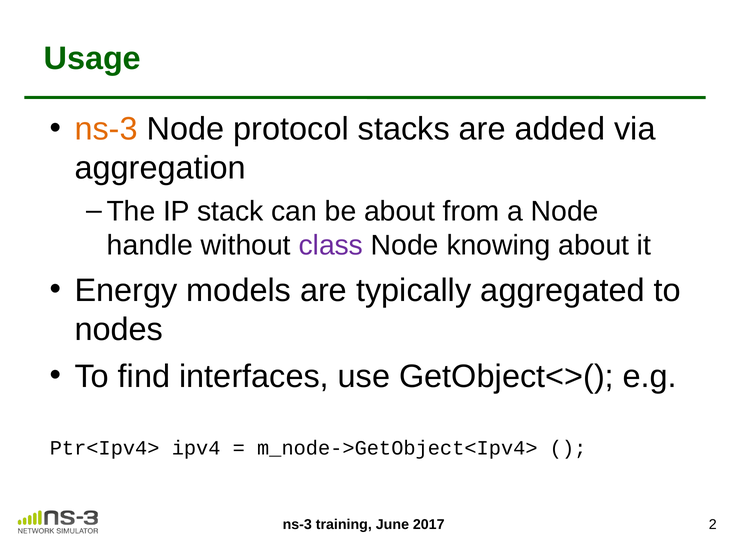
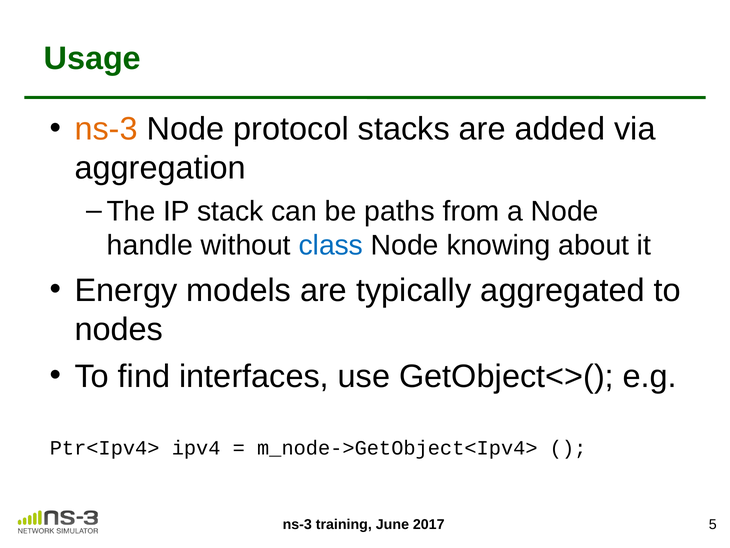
be about: about -> paths (399, 211)
class colour: purple -> blue (331, 245)
2: 2 -> 5 (713, 524)
